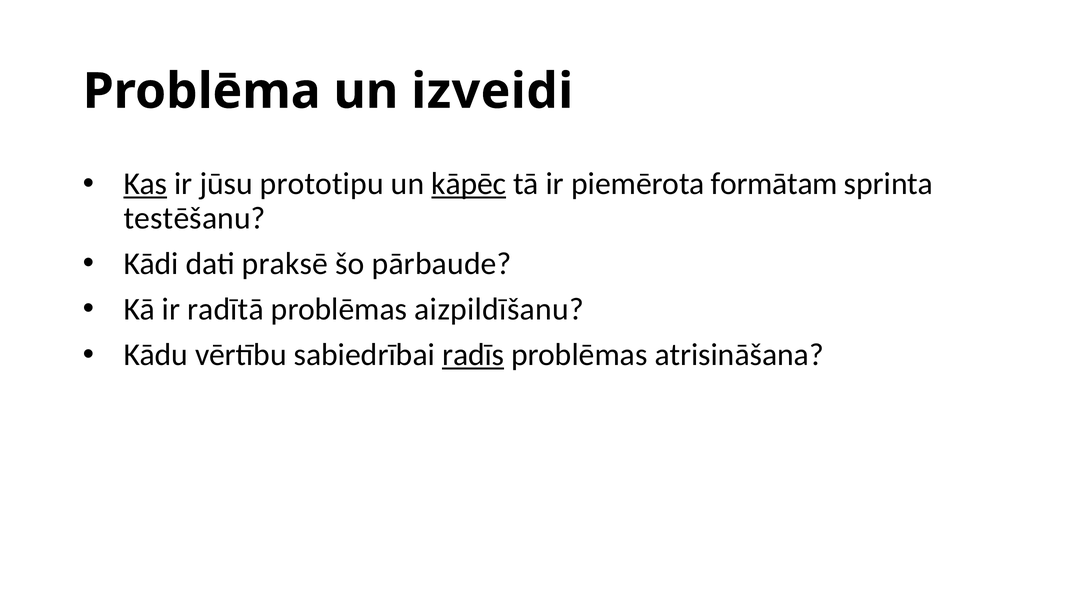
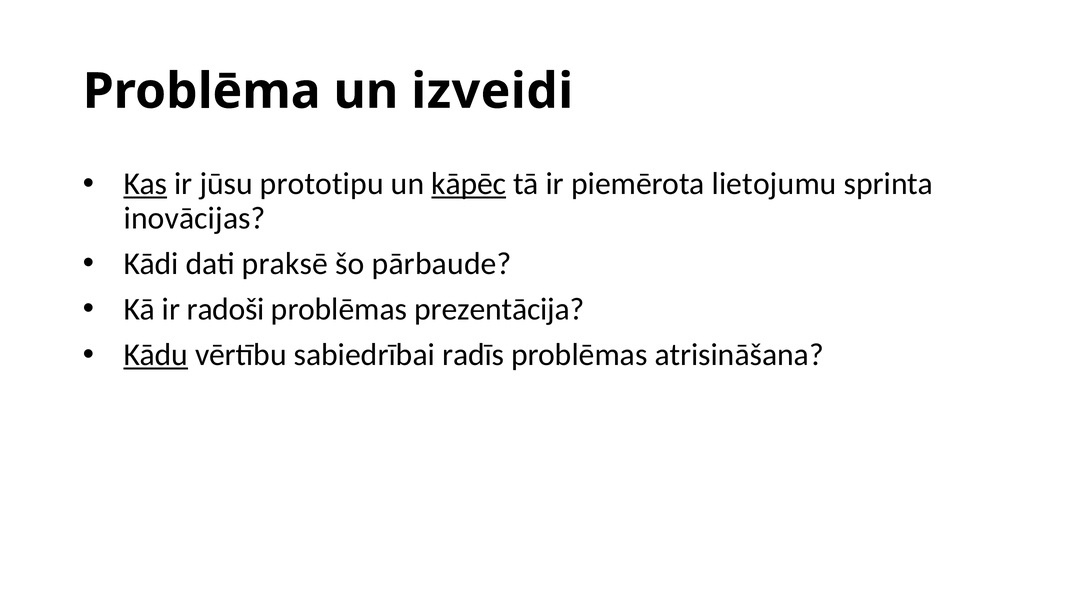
formātam: formātam -> lietojumu (774, 184)
testēšanu: testēšanu -> inovācijas (195, 218)
radītā: radītā -> radoši (226, 309)
aizpildīšanu: aizpildīšanu -> prezentācija (499, 309)
Kādu underline: none -> present (156, 354)
radīs underline: present -> none (473, 354)
